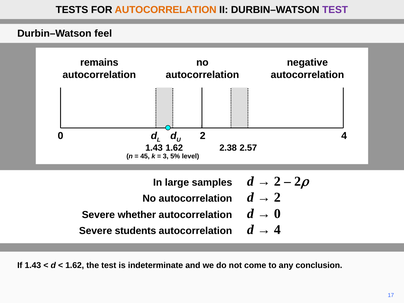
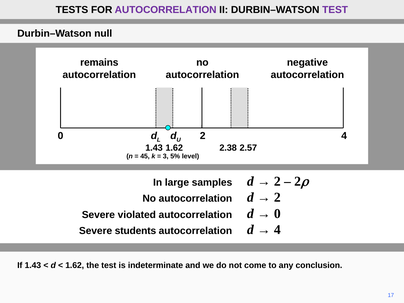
AUTOCORRELATION colour: orange -> purple (166, 10)
feel: feel -> null (103, 33)
whether: whether -> violated (137, 215)
